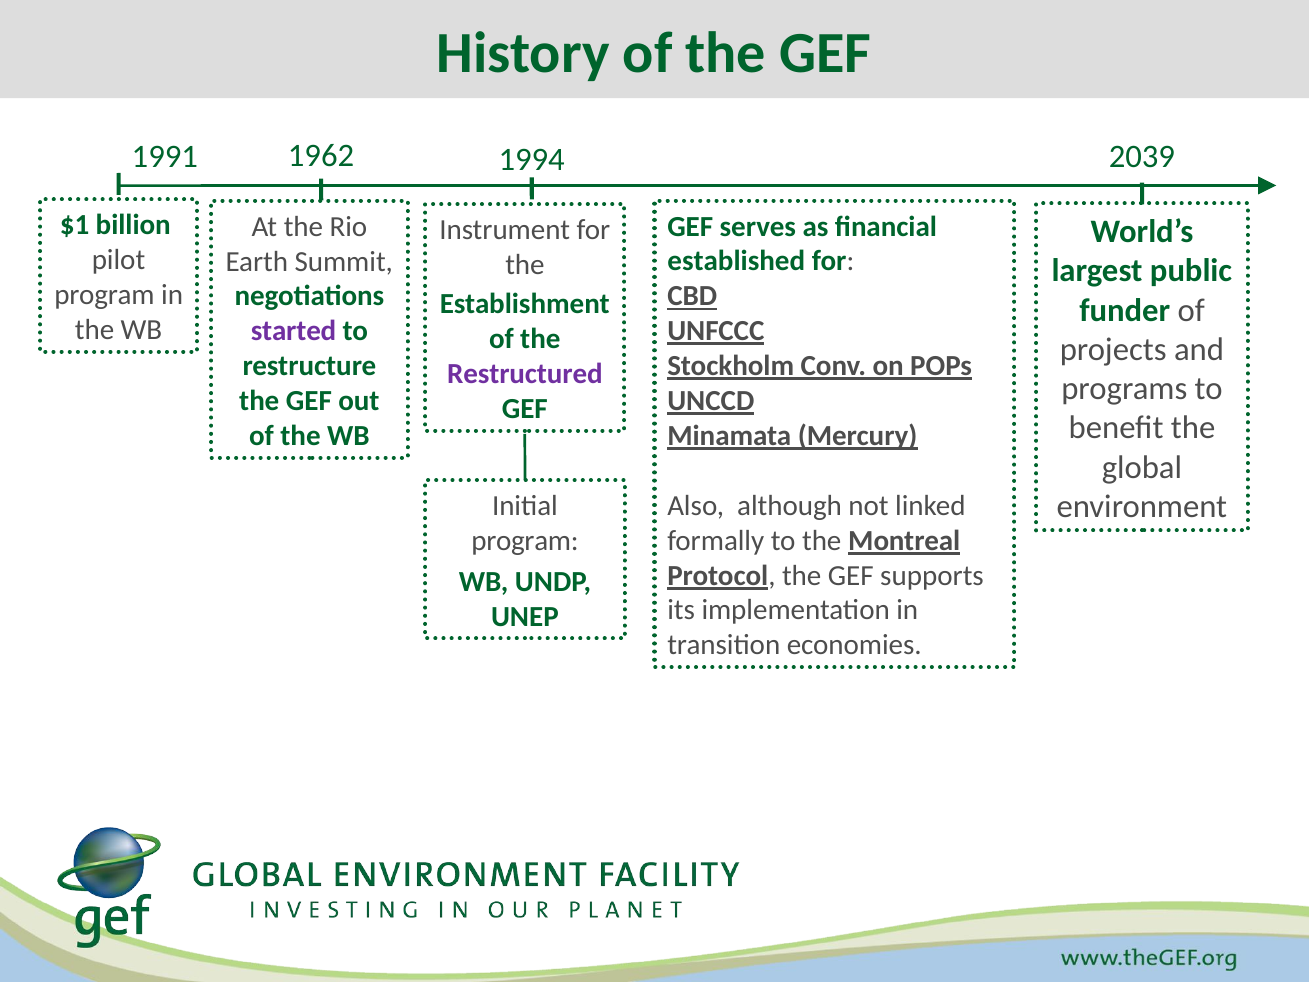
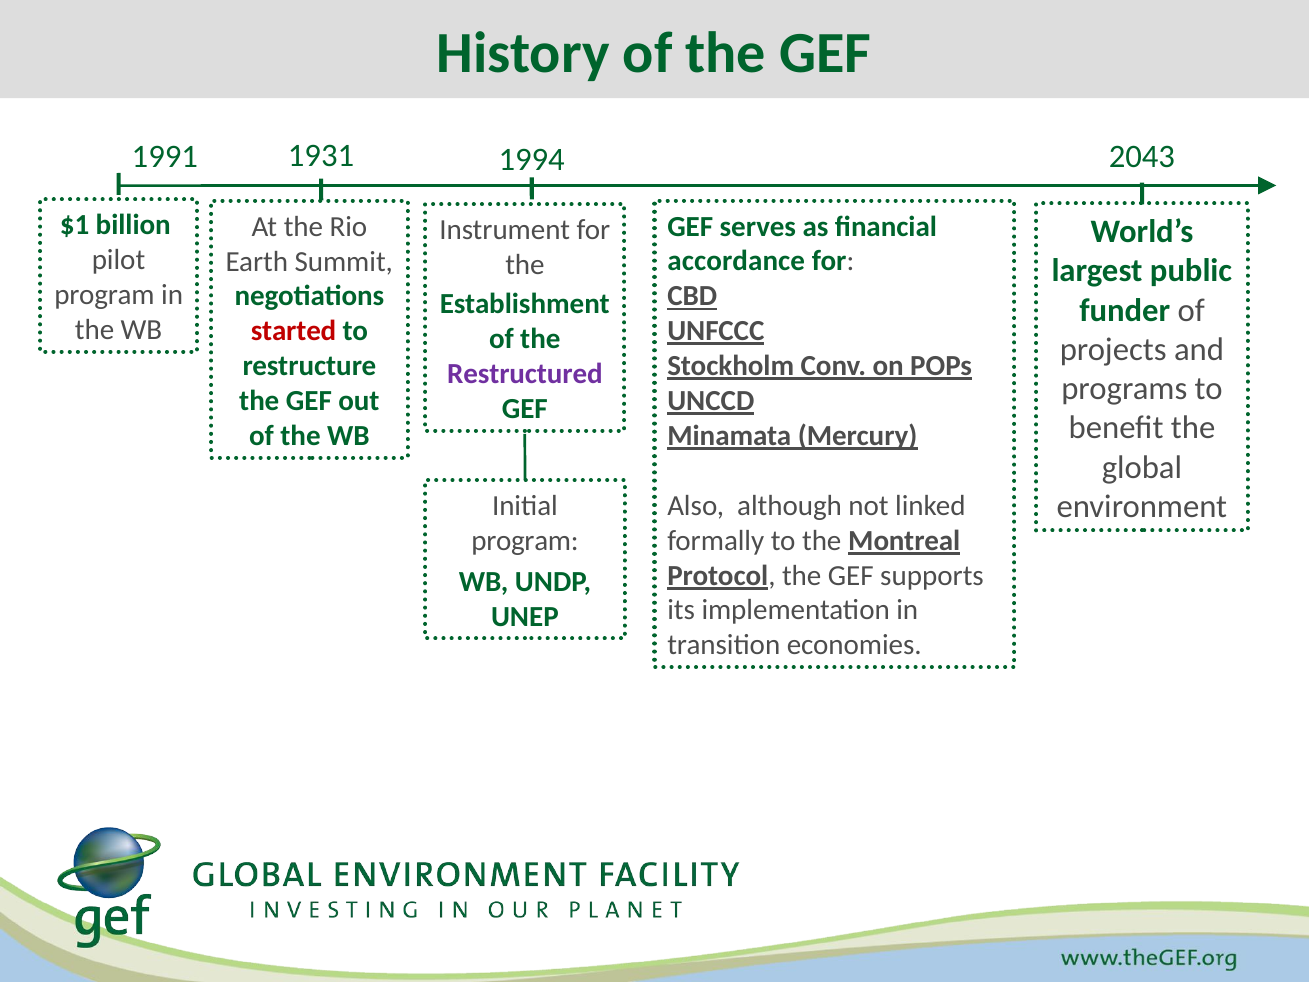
1962: 1962 -> 1931 (321, 156)
2039: 2039 -> 2043 (1142, 157)
established: established -> accordance (736, 261)
started colour: purple -> red (294, 331)
